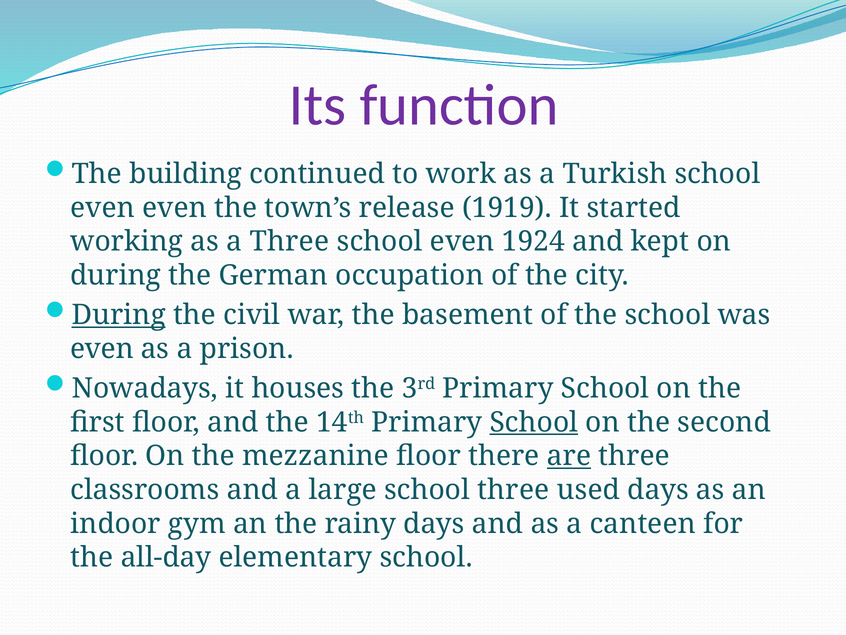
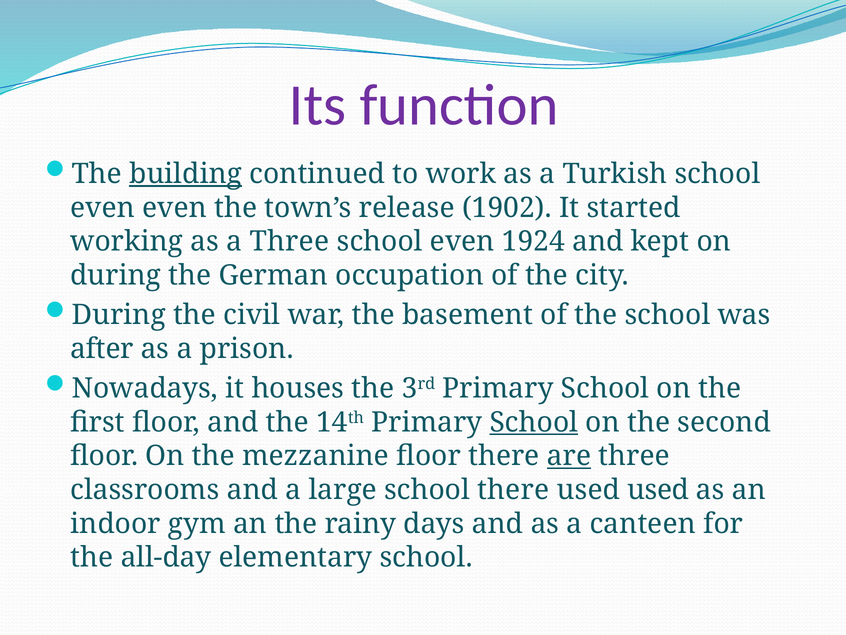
building underline: none -> present (186, 174)
1919: 1919 -> 1902 (507, 208)
During underline: present -> none (119, 315)
even: even -> after (102, 349)
school three: three -> there (513, 490)
used days: days -> used (658, 490)
